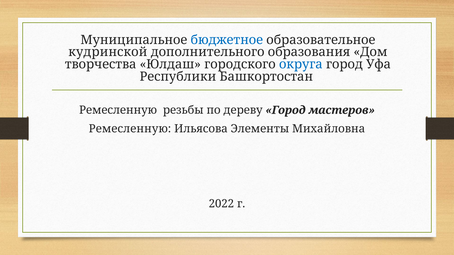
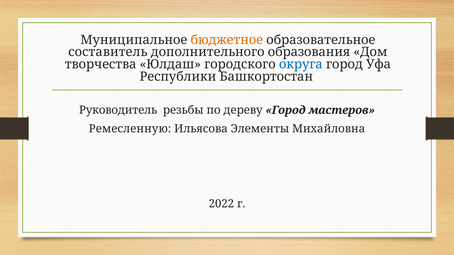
бюджетное colour: blue -> orange (227, 40)
кудринской: кудринской -> составитель (108, 52)
Ремесленную: Ремесленную -> Руководитель (118, 110)
